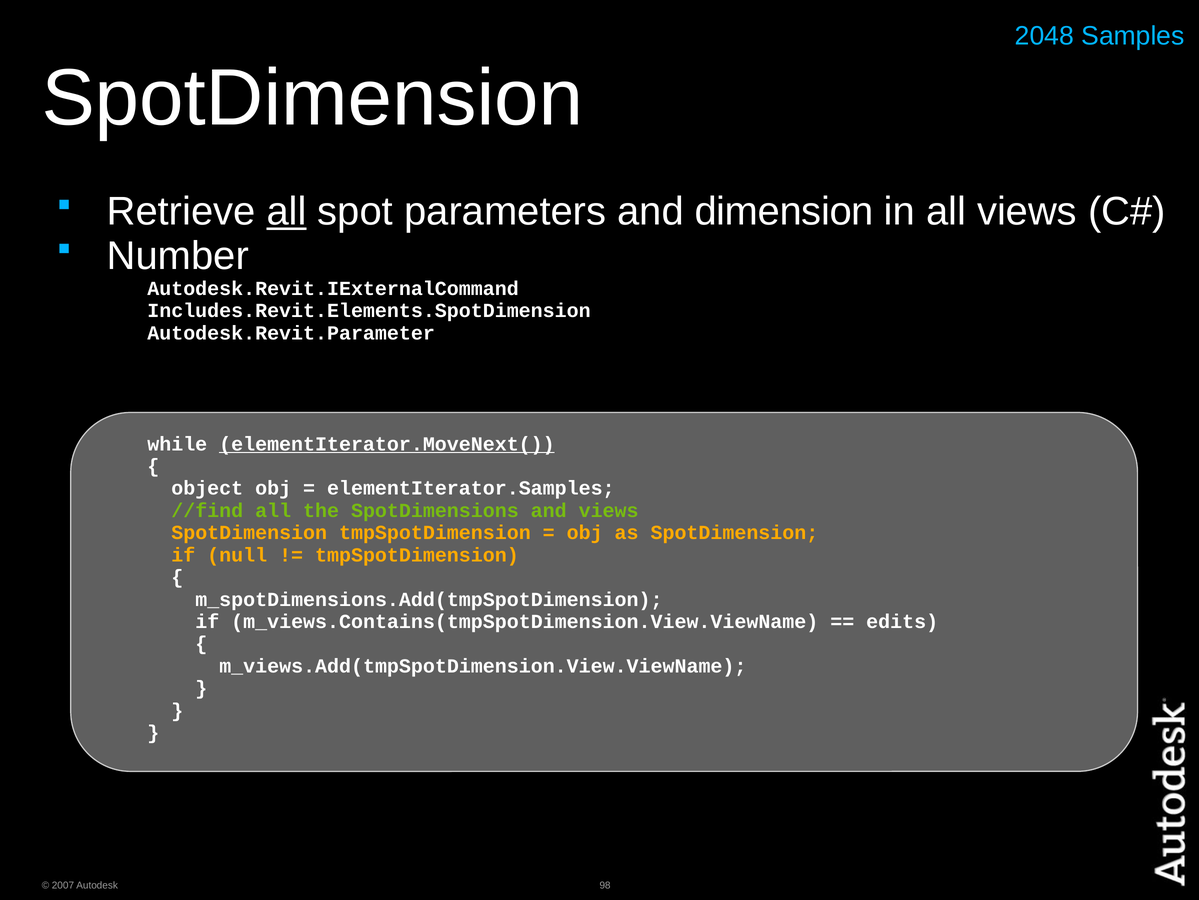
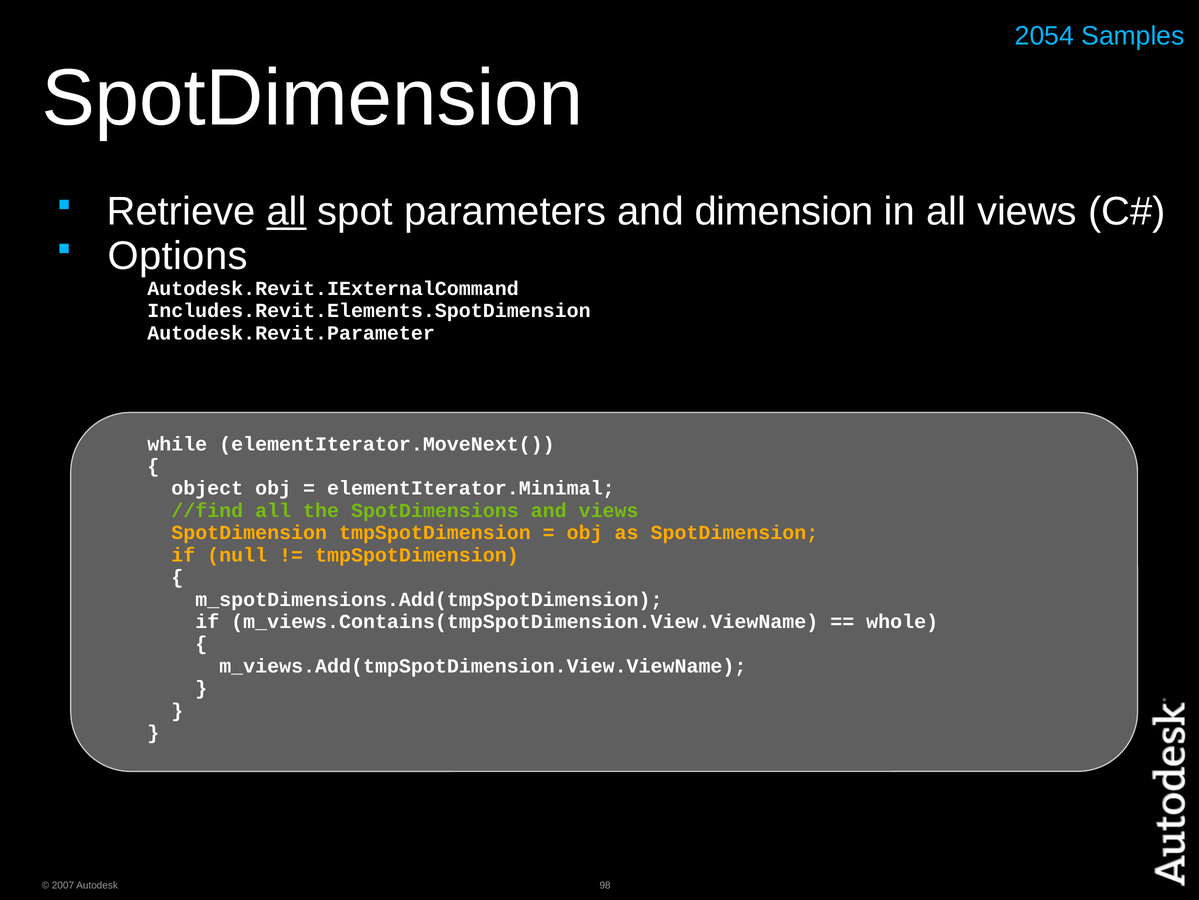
2048: 2048 -> 2054 (1045, 36)
Number: Number -> Options (178, 256)
elementIterator.MoveNext( underline: present -> none (387, 444)
elementIterator.Samples: elementIterator.Samples -> elementIterator.Minimal (471, 488)
edits: edits -> whole (902, 621)
